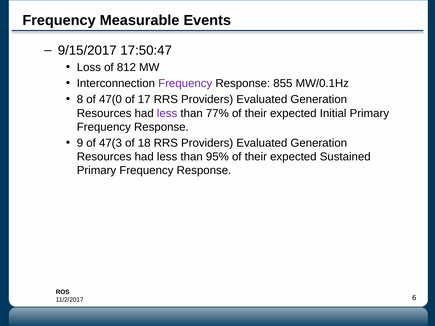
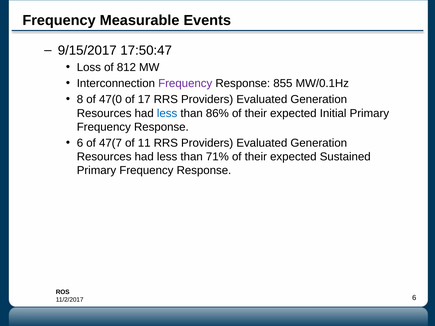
less colour: purple -> blue (167, 113)
77%: 77% -> 86% (217, 113)
9: 9 -> 6 (80, 143)
47(3: 47(3 -> 47(7 (110, 143)
18: 18 -> 11 (144, 143)
95%: 95% -> 71% (217, 157)
